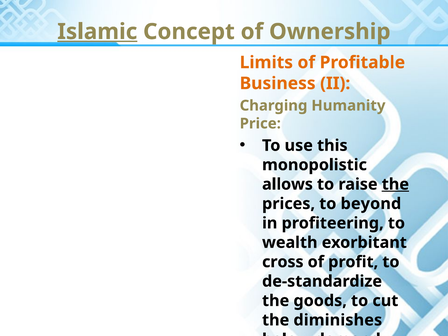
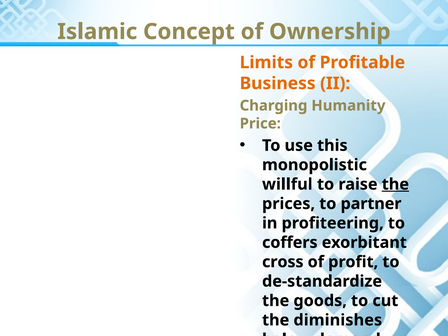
Islamic underline: present -> none (97, 32)
allows: allows -> willful (287, 184)
beyond: beyond -> partner (371, 204)
wealth: wealth -> coffers (290, 243)
